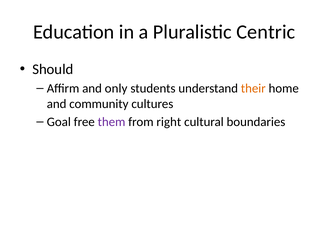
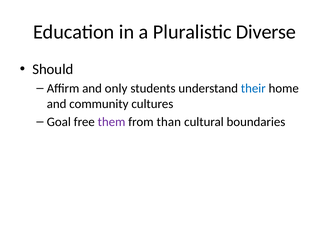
Centric: Centric -> Diverse (266, 32)
their colour: orange -> blue (253, 88)
right: right -> than (169, 122)
